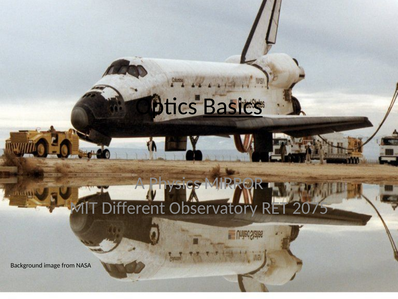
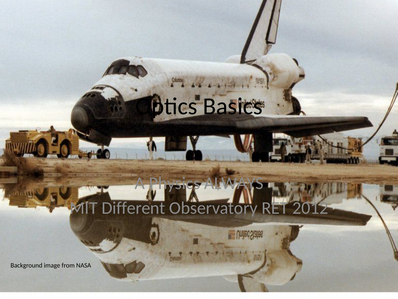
Basics underline: present -> none (233, 106)
MIRROR: MIRROR -> ALWAYS (234, 183)
2075: 2075 -> 2012 (310, 208)
